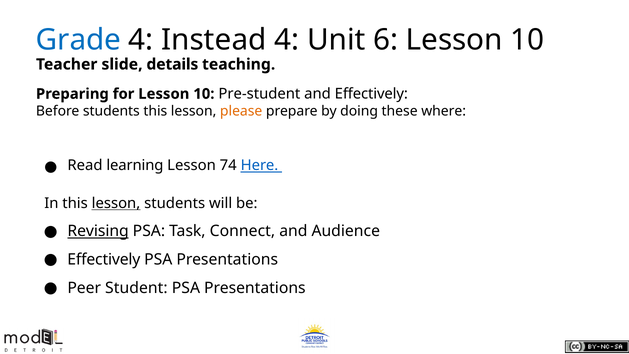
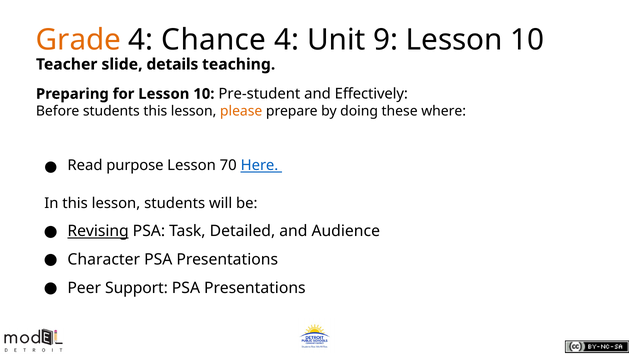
Grade colour: blue -> orange (78, 40)
Instead: Instead -> Chance (214, 40)
6: 6 -> 9 (386, 40)
learning: learning -> purpose (135, 165)
74: 74 -> 70 (228, 165)
lesson underline: present -> none (116, 203)
Connect: Connect -> Detailed (242, 231)
Effectively: Effectively -> Character (104, 259)
Student: Student -> Support (136, 288)
